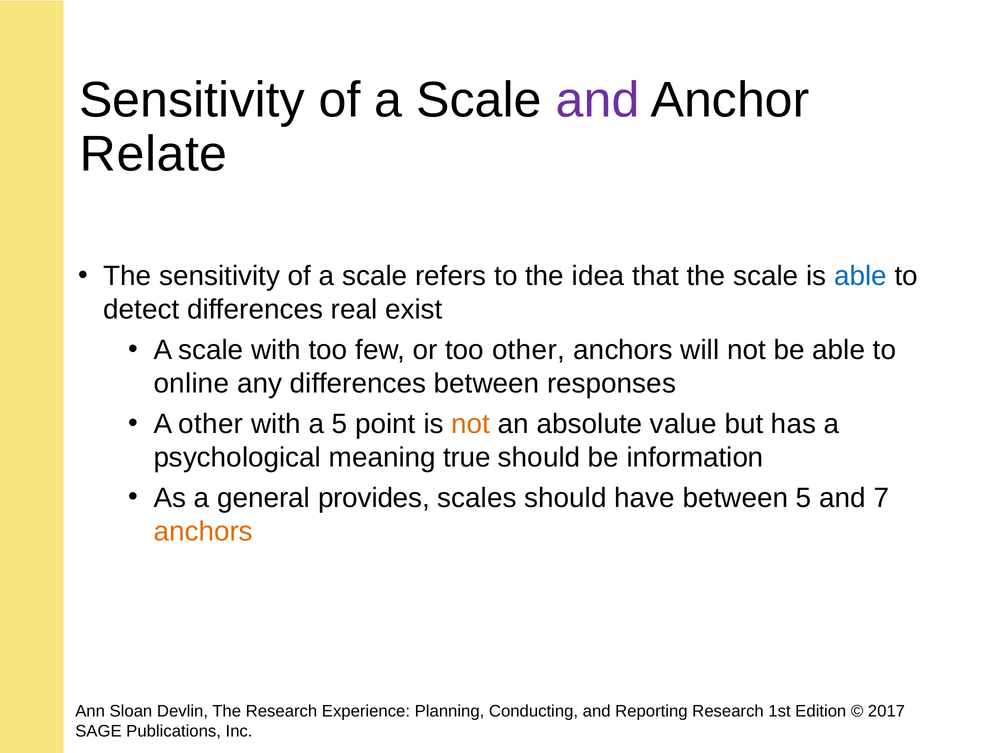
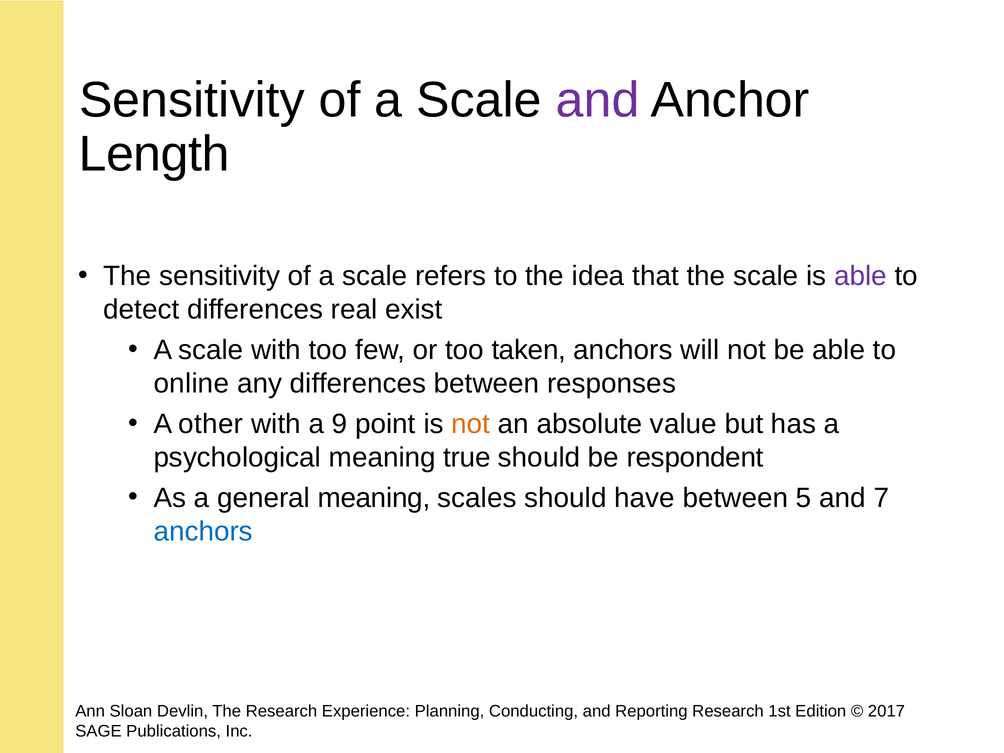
Relate: Relate -> Length (154, 154)
able colour: blue -> purple (860, 276)
too other: other -> taken (529, 350)
a 5: 5 -> 9 (340, 424)
information: information -> respondent (695, 457)
general provides: provides -> meaning (374, 498)
anchors colour: orange -> blue (203, 531)
